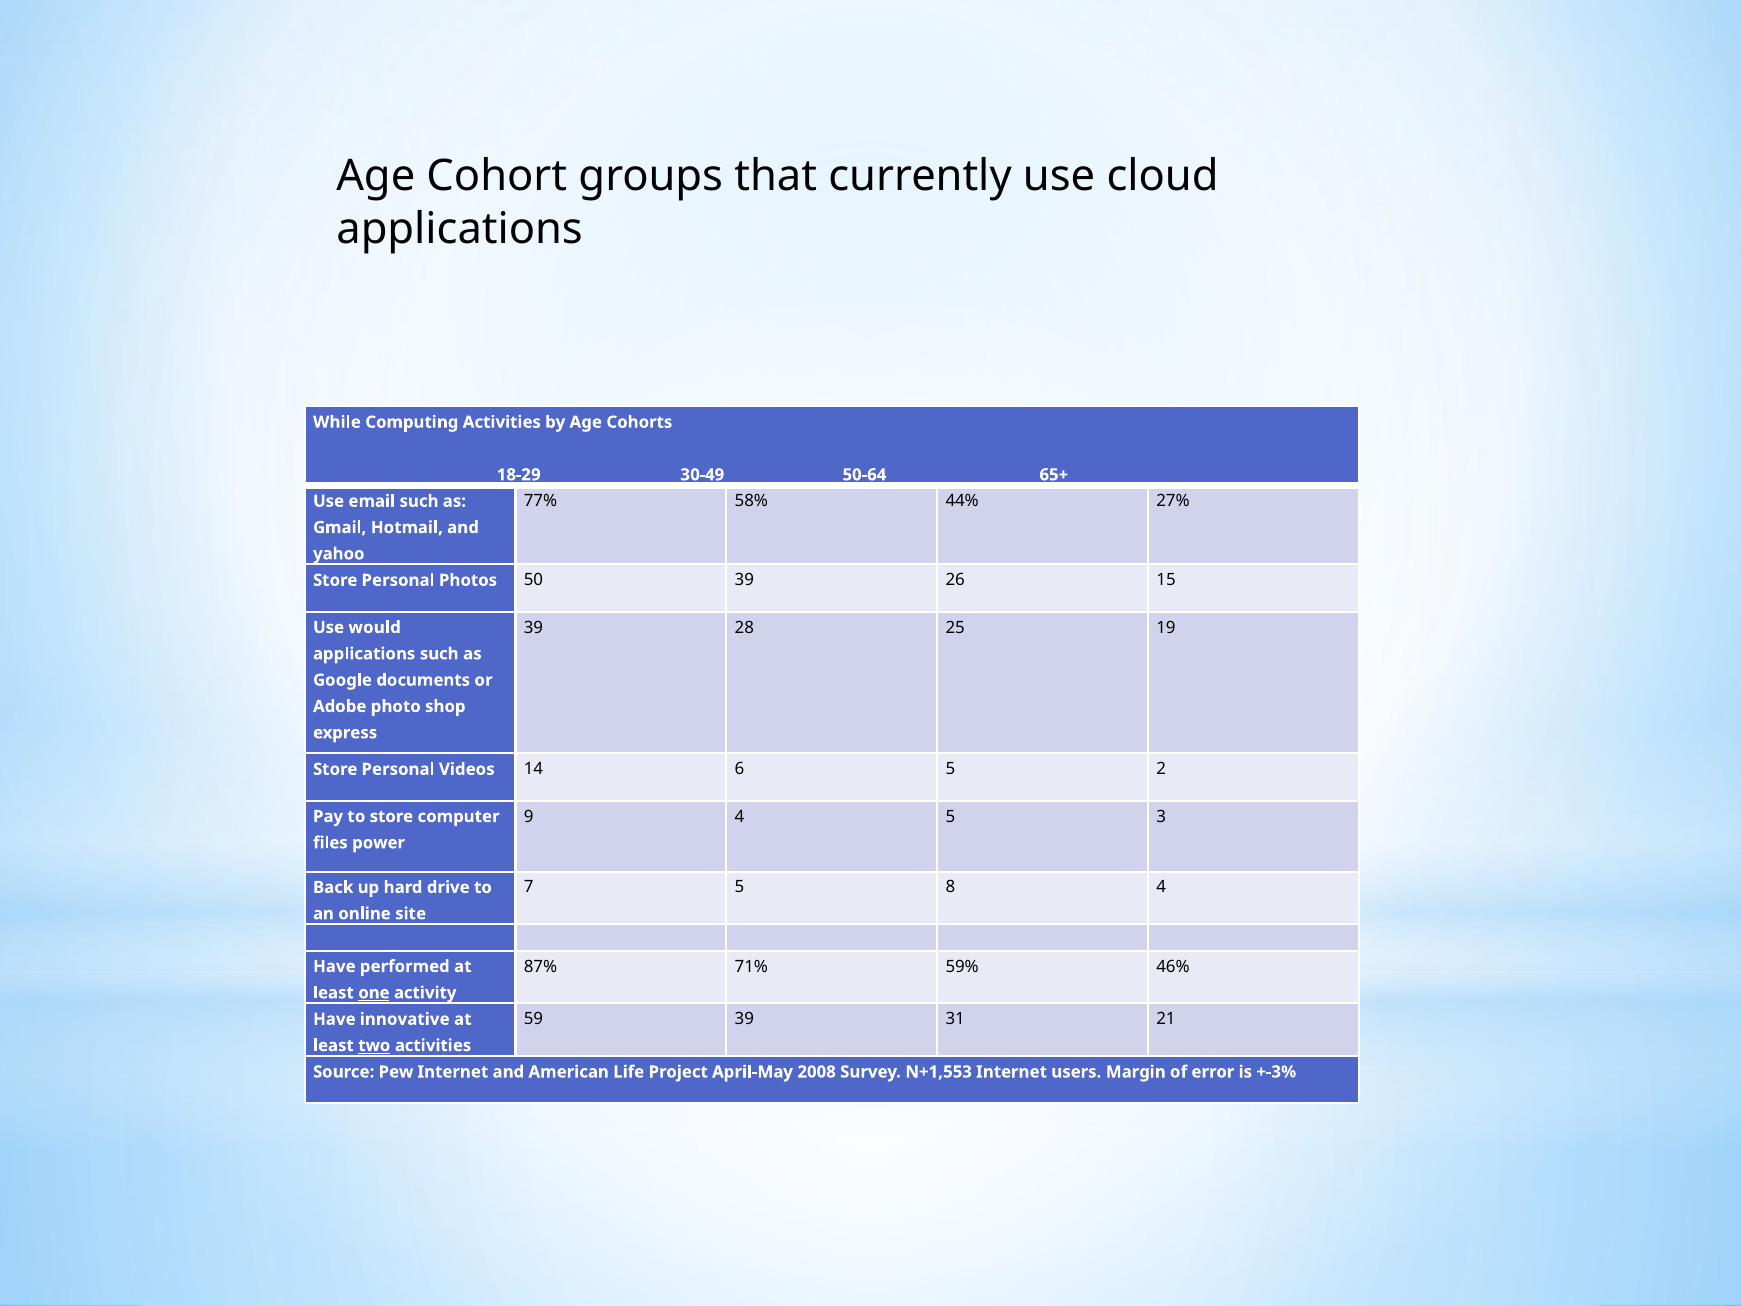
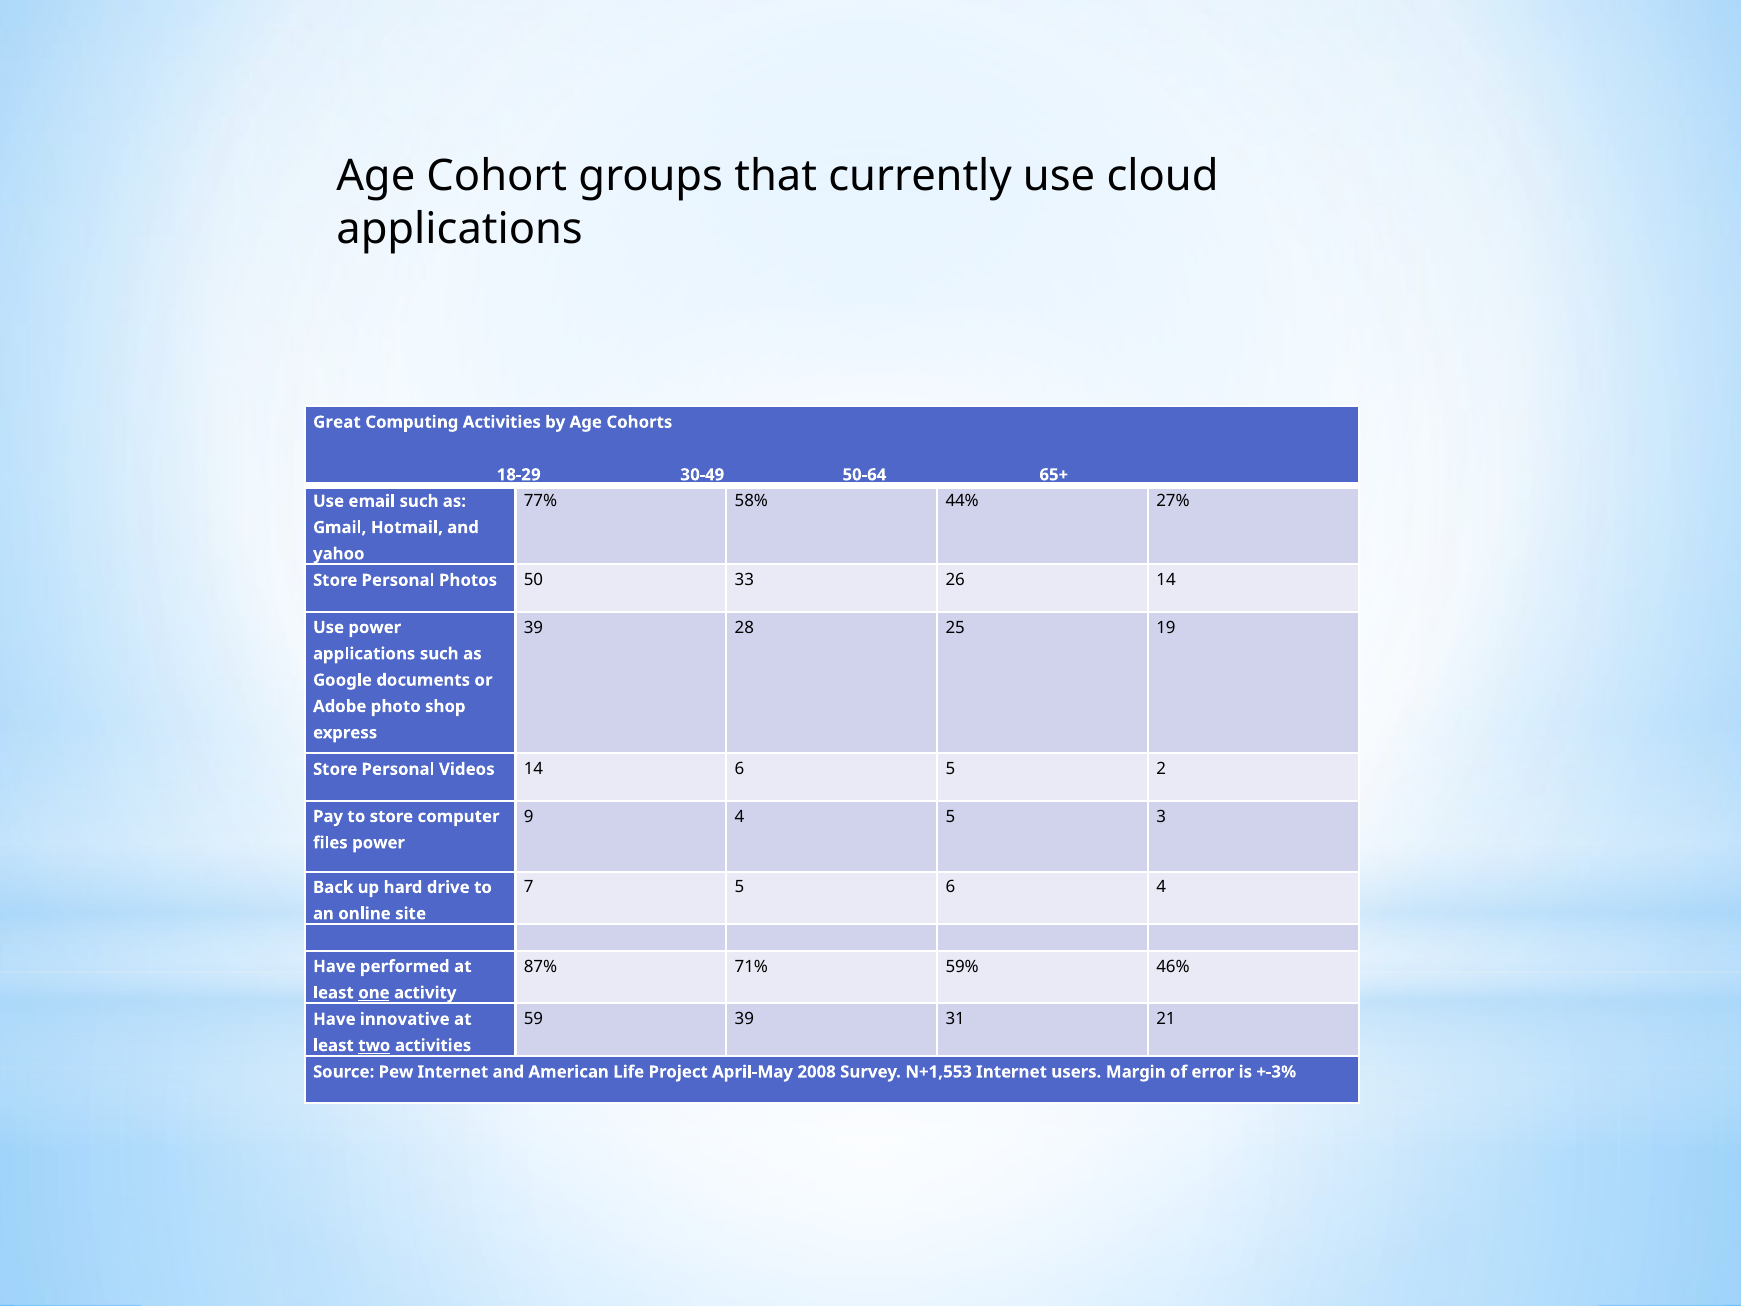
While: While -> Great (337, 422)
50 39: 39 -> 33 (744, 580)
26 15: 15 -> 14 (1166, 580)
Use would: would -> power (375, 627)
5 8: 8 -> 6 (950, 887)
